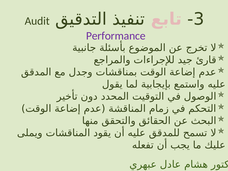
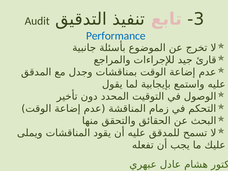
Performance colour: purple -> blue (116, 36)
